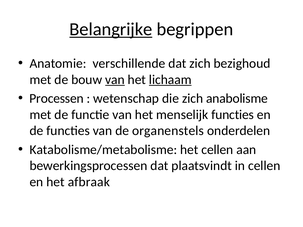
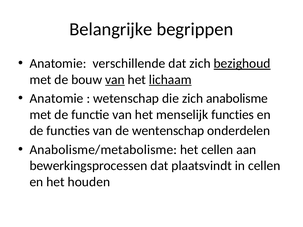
Belangrijke underline: present -> none (111, 29)
bezighoud underline: none -> present (242, 64)
Processen: Processen -> Anatomie (56, 99)
organenstels: organenstels -> wentenschap (168, 131)
Katabolisme/metabolisme: Katabolisme/metabolisme -> Anabolisme/metabolisme (103, 150)
afbraak: afbraak -> houden (89, 182)
